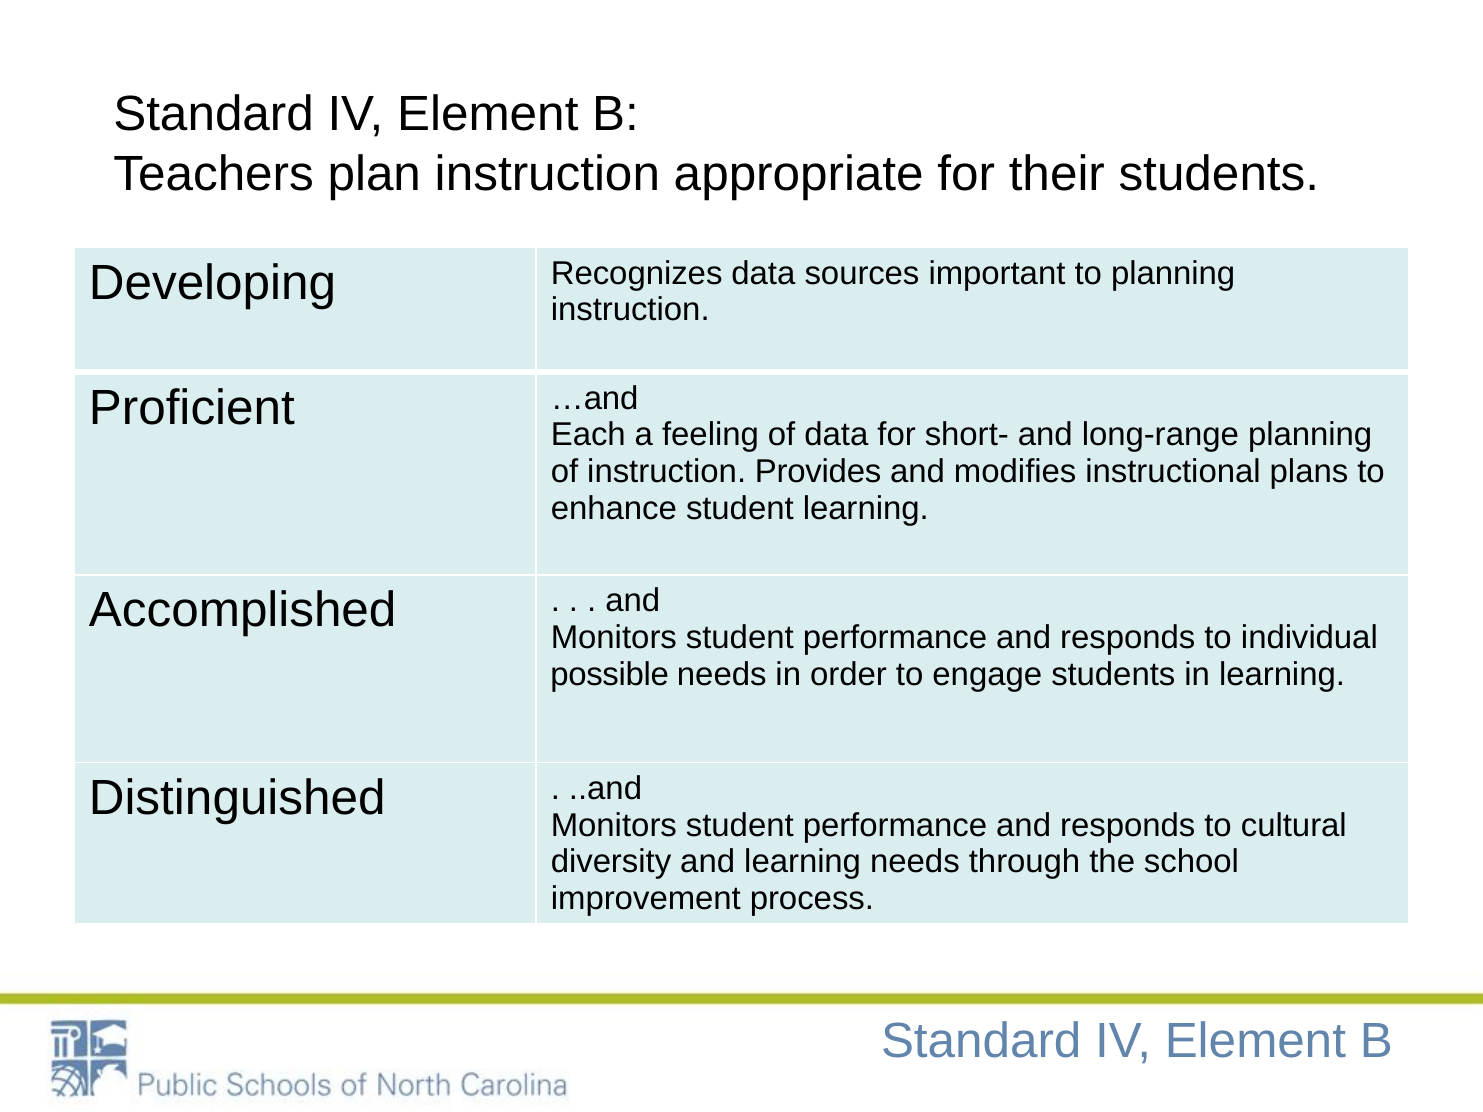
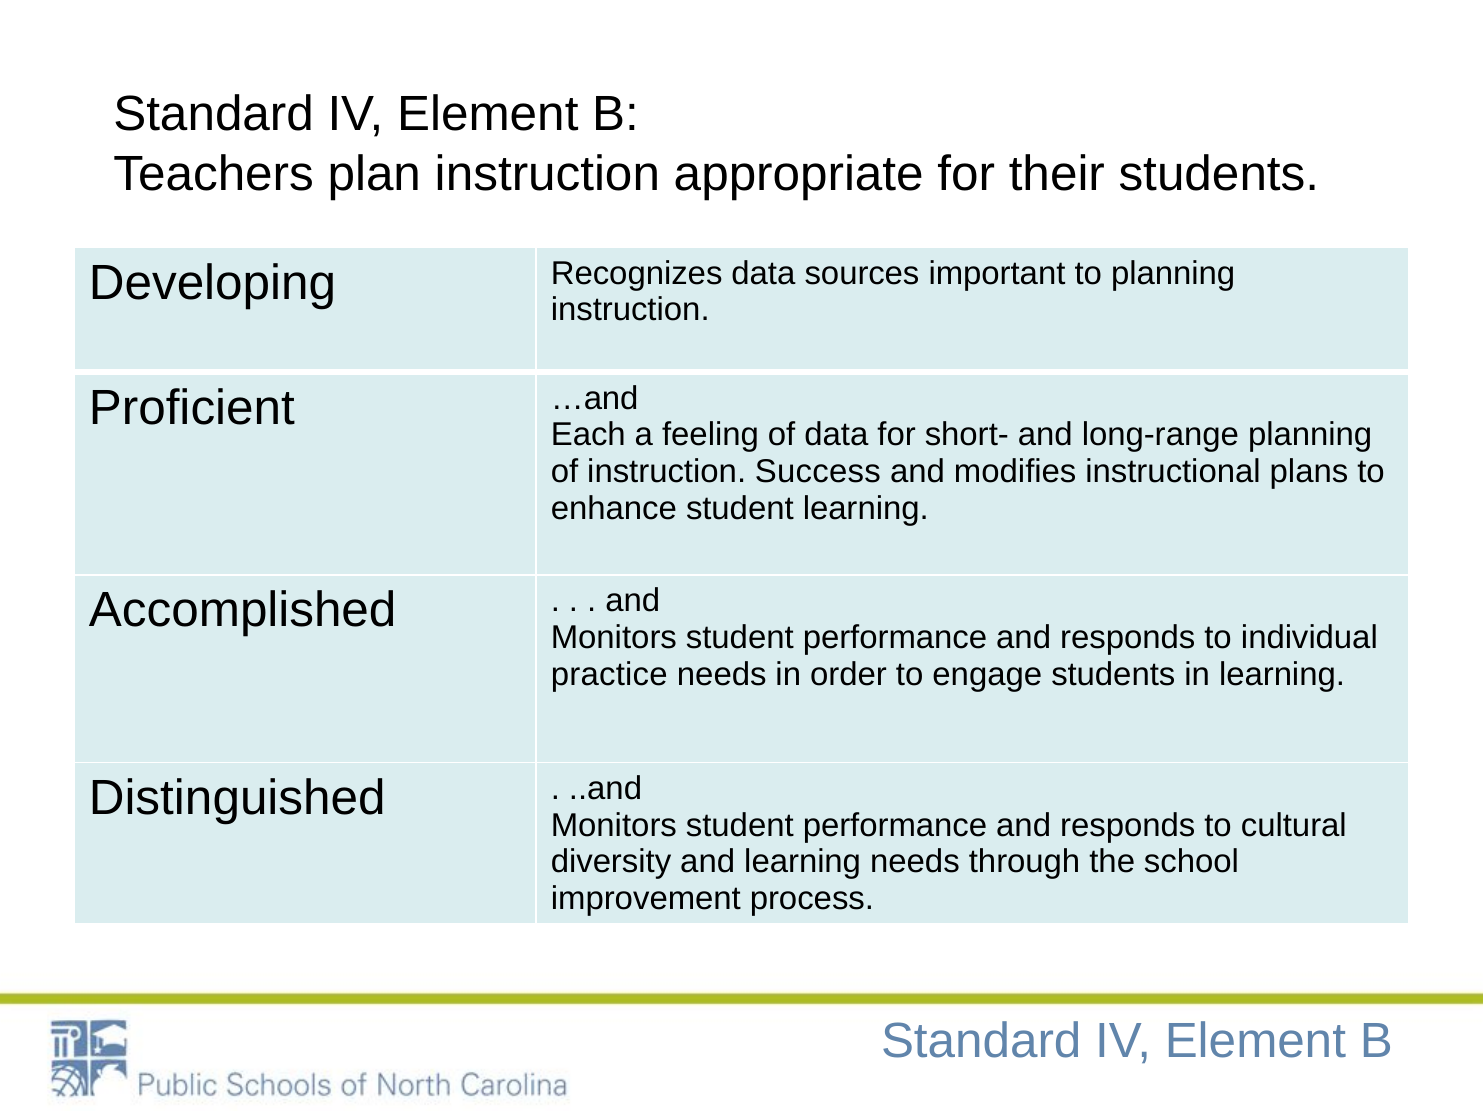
Provides: Provides -> Success (818, 472)
possible: possible -> practice (609, 674)
